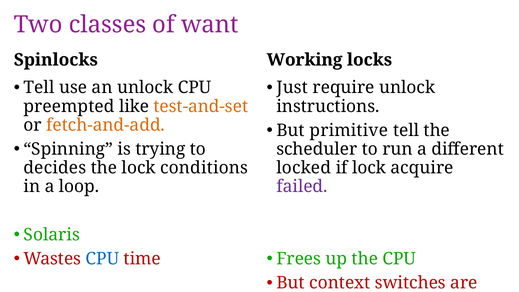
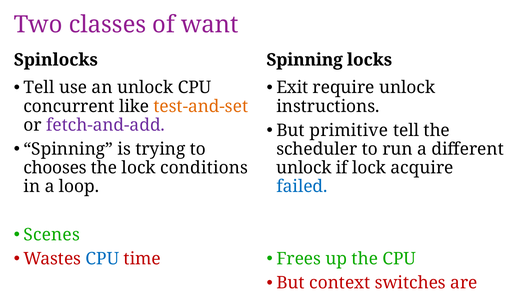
Working: Working -> Spinning (305, 60)
Just: Just -> Exit (292, 88)
preempted: preempted -> concurrent (69, 106)
fetch-and-add colour: orange -> purple (106, 125)
decides: decides -> chooses (55, 168)
locked: locked -> unlock (304, 168)
failed colour: purple -> blue (302, 186)
Solaris: Solaris -> Scenes (52, 235)
